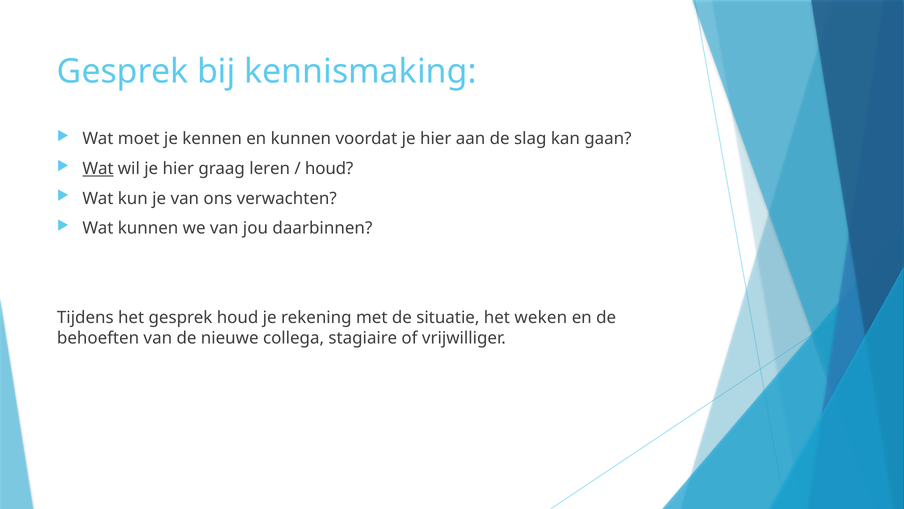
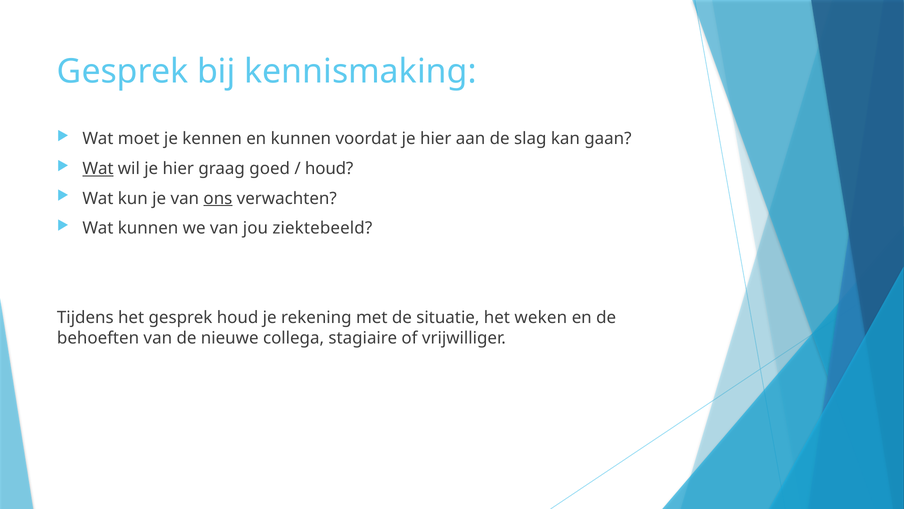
leren: leren -> goed (270, 168)
ons underline: none -> present (218, 198)
daarbinnen: daarbinnen -> ziektebeeld (322, 228)
